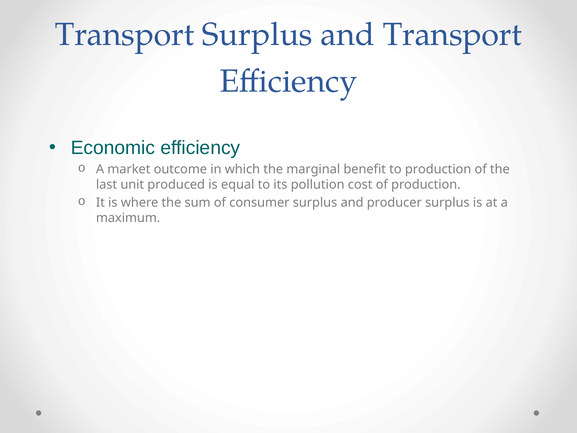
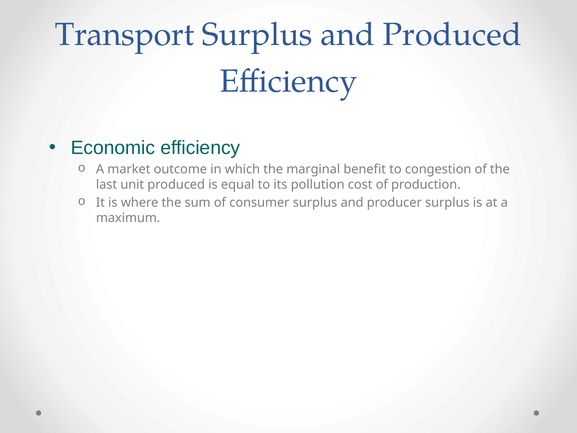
and Transport: Transport -> Produced (452, 35)
to production: production -> congestion (438, 169)
